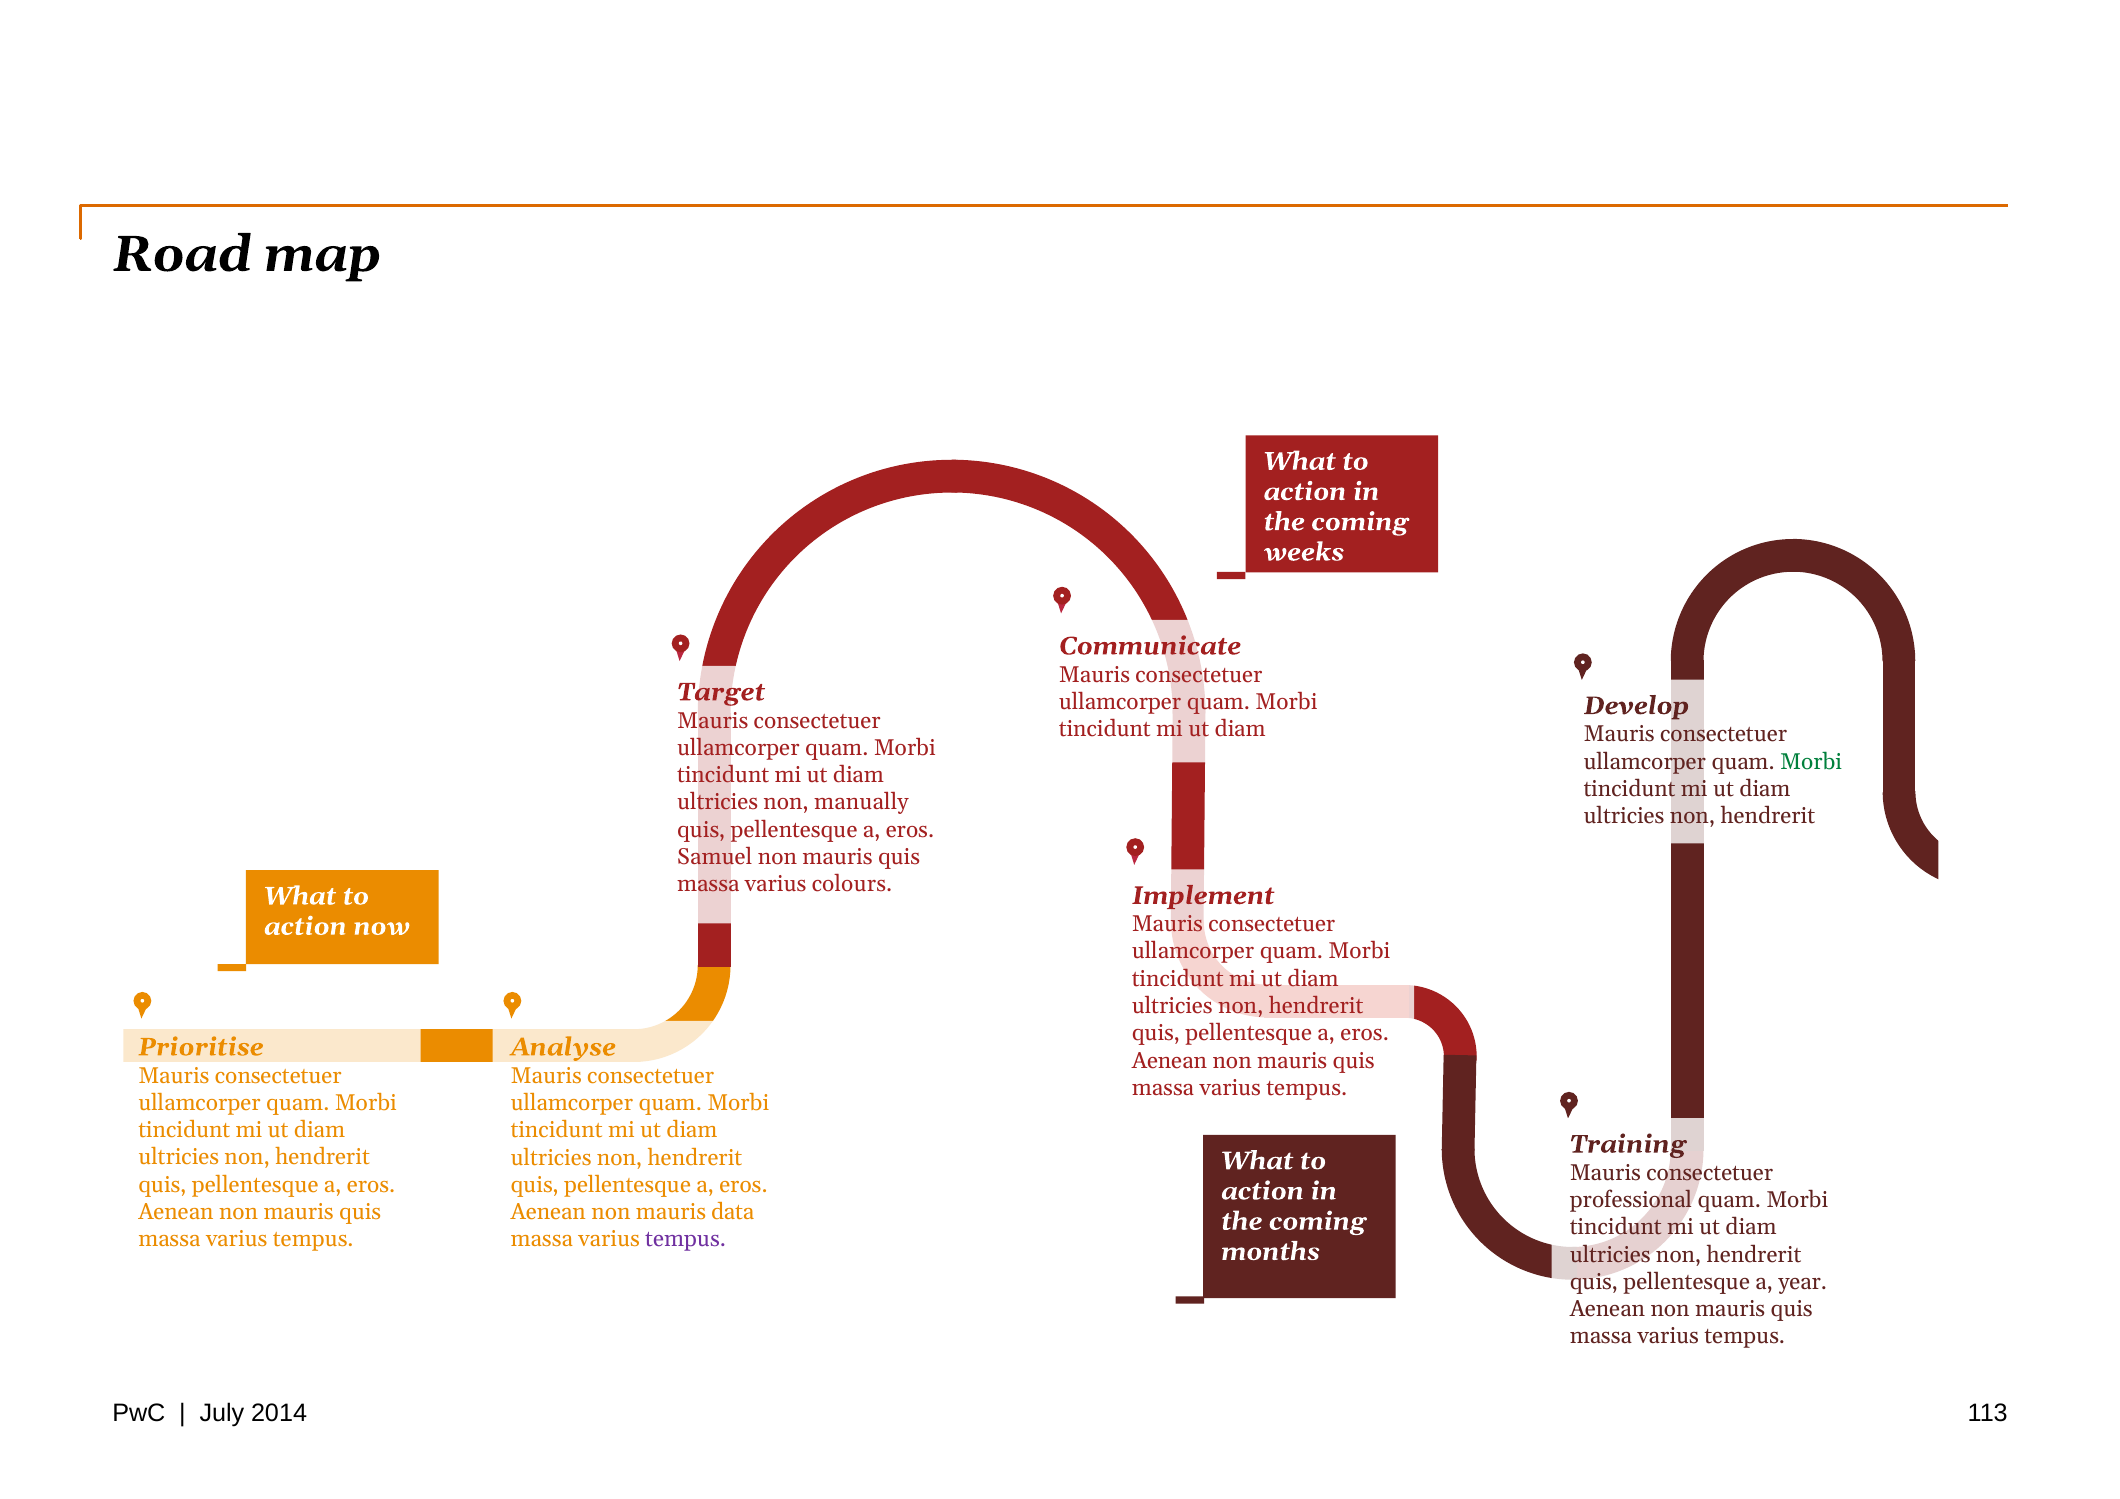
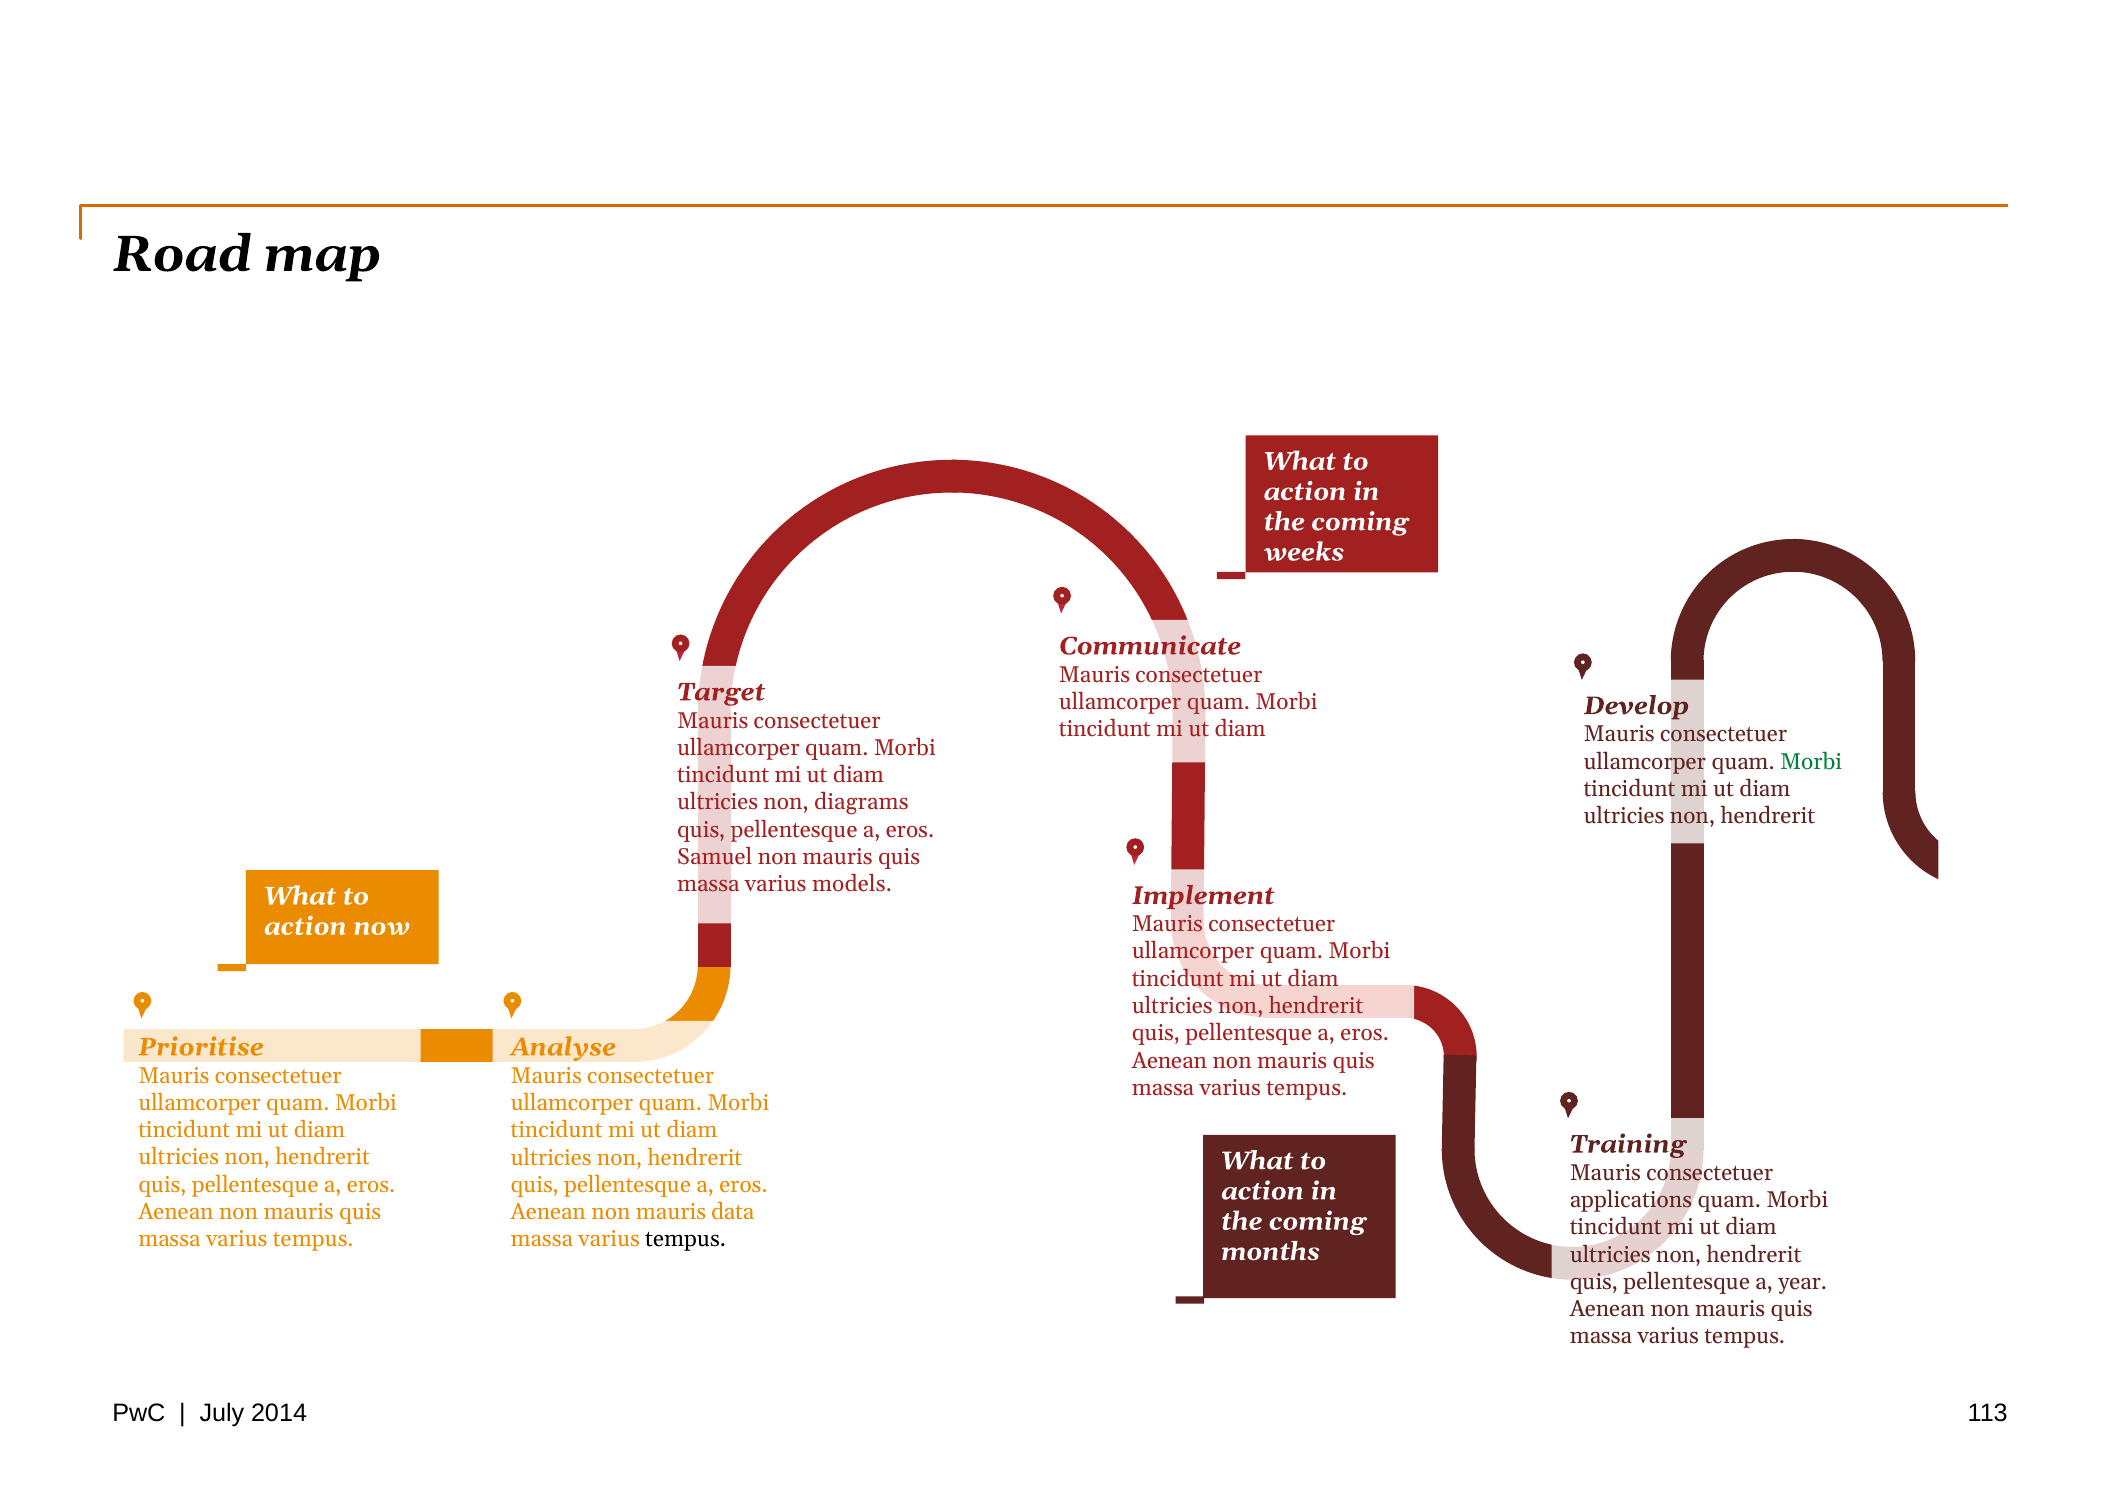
manually: manually -> diagrams (861, 802)
colours: colours -> models (852, 884)
professional: professional -> applications (1631, 1200)
tempus colour: purple -> black (686, 1239)
